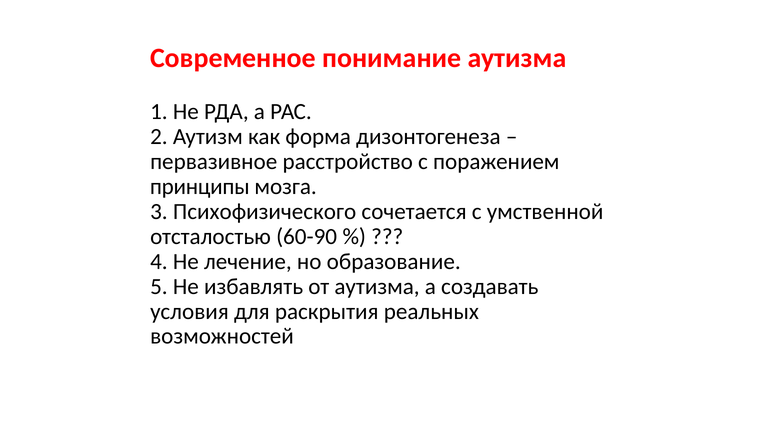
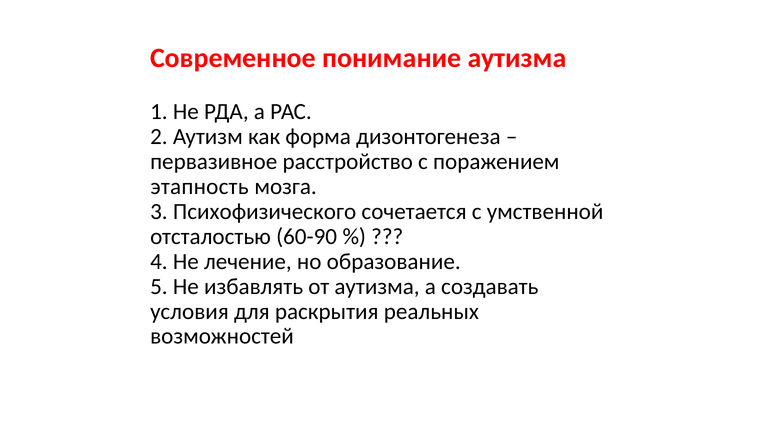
принципы: принципы -> этапность (200, 187)
